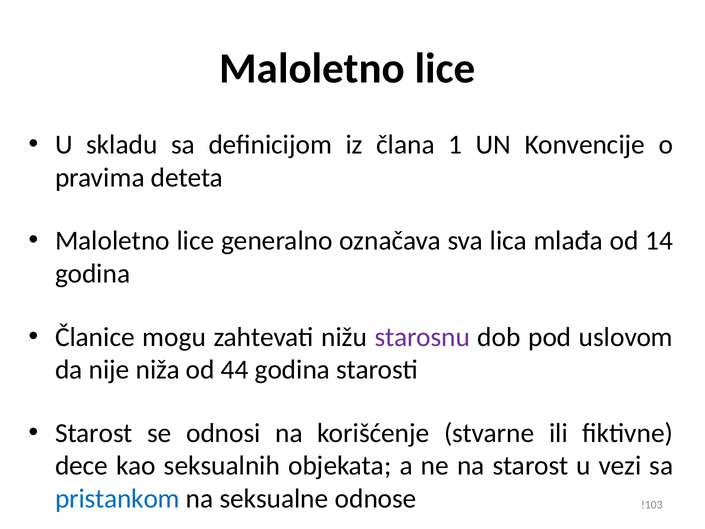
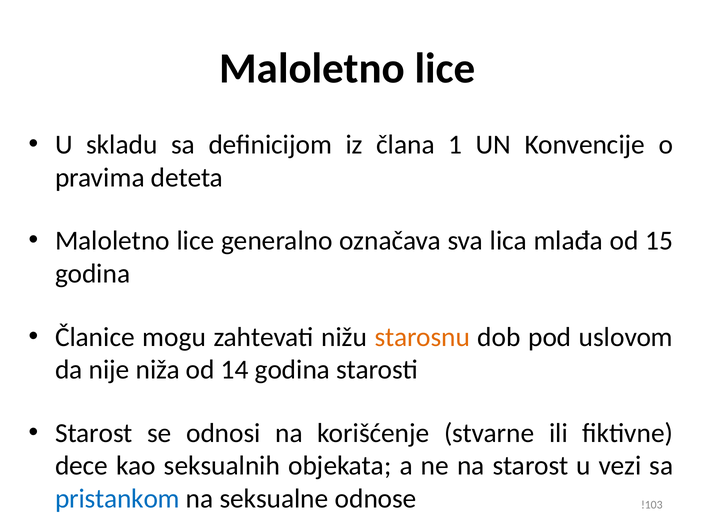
14: 14 -> 15 (659, 241)
starosnu colour: purple -> orange (422, 337)
44: 44 -> 14 (235, 370)
